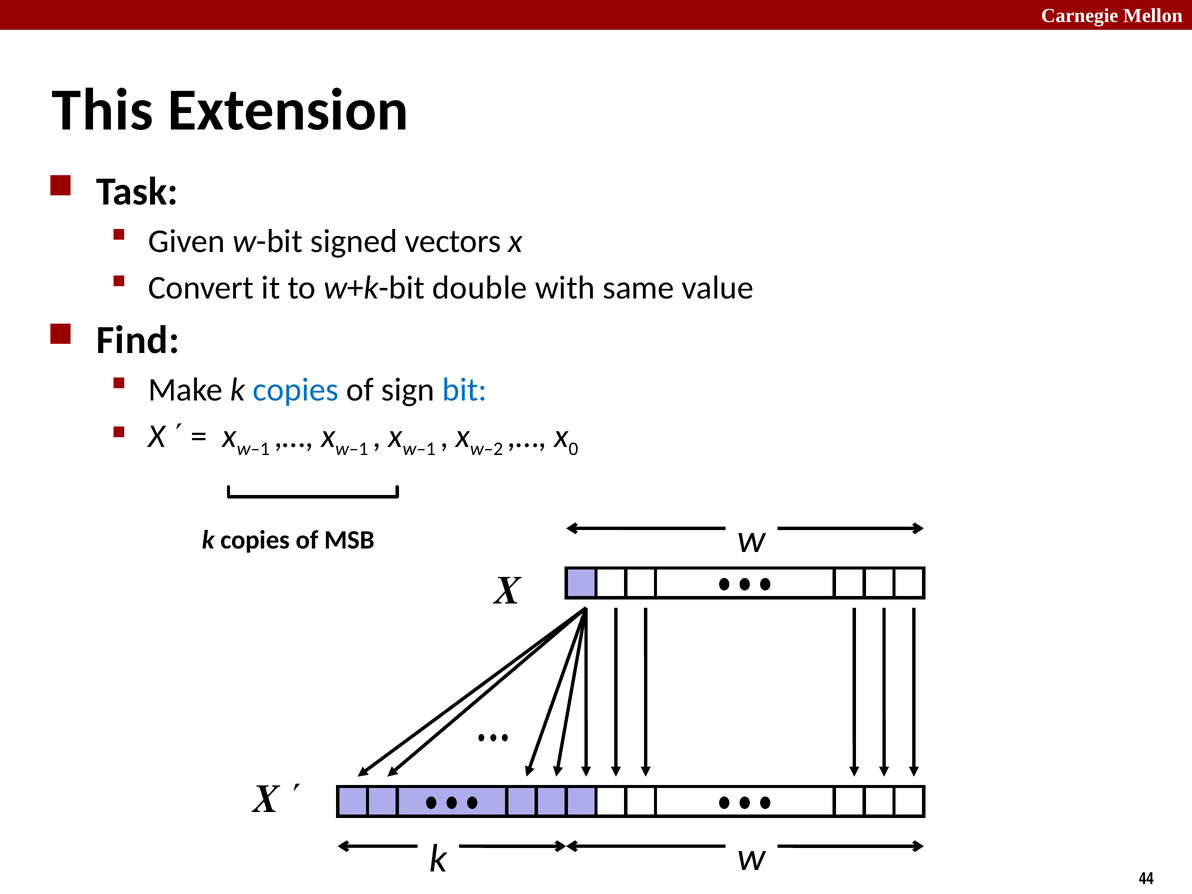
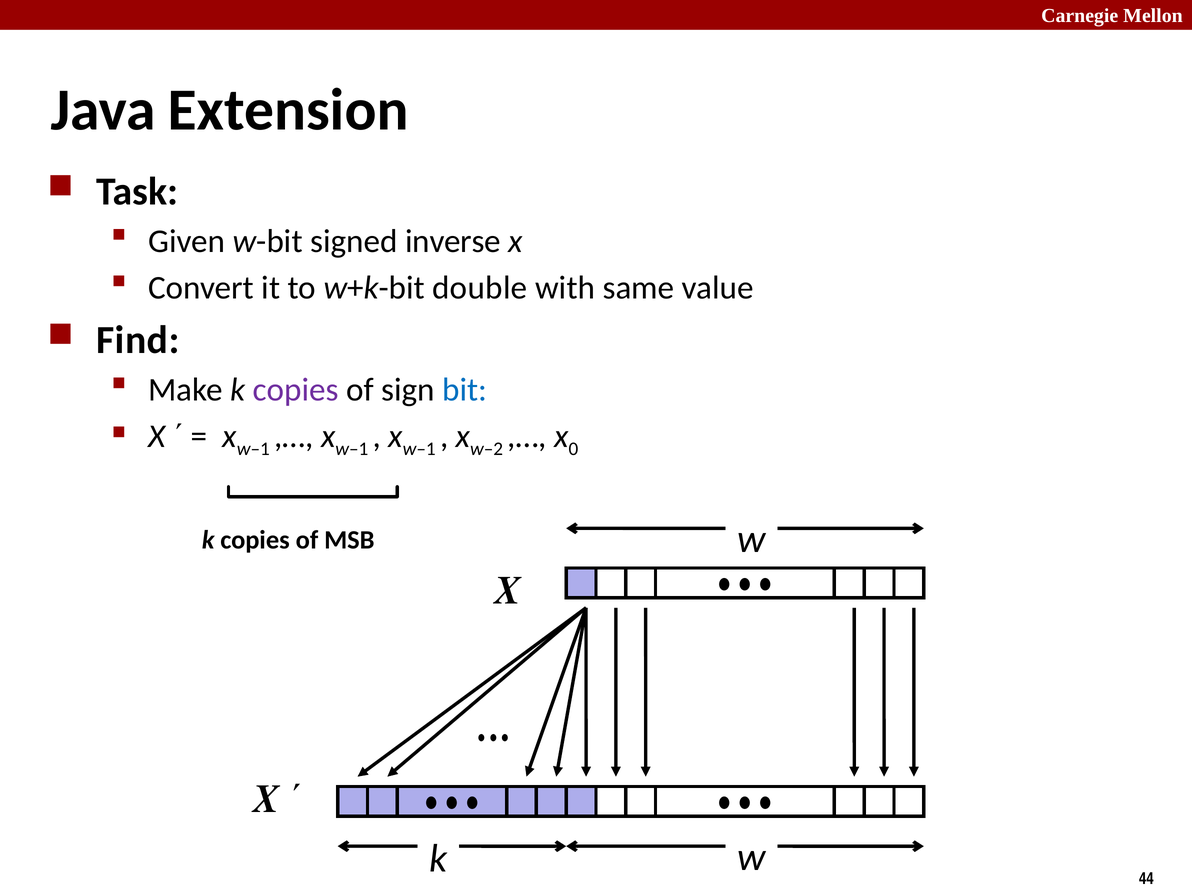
This: This -> Java (103, 110)
vectors: vectors -> inverse (453, 241)
copies colour: blue -> purple (296, 390)
